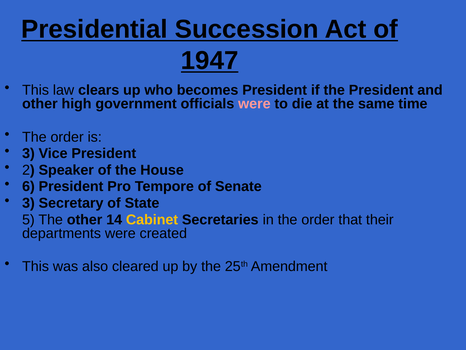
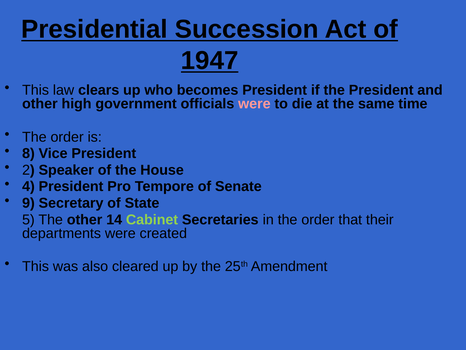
3: 3 -> 8 (28, 153)
6: 6 -> 4 (28, 186)
3: 3 -> 9 (28, 203)
Cabinet colour: yellow -> light green (152, 219)
